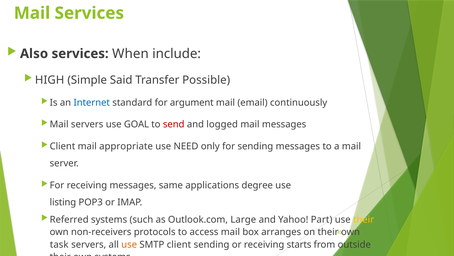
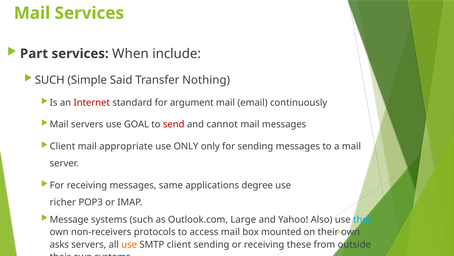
Also: Also -> Part (34, 54)
HIGH: HIGH -> SUCH (50, 80)
Possible: Possible -> Nothing (206, 80)
Internet colour: blue -> red (92, 102)
logged: logged -> cannot (222, 124)
use NEED: NEED -> ONLY (186, 146)
listing: listing -> richer (63, 202)
Referred: Referred -> Message (69, 219)
Part: Part -> Also (322, 219)
their colour: yellow -> light blue (364, 219)
arranges: arranges -> mounted (281, 231)
task: task -> asks (59, 244)
starts: starts -> these (299, 244)
